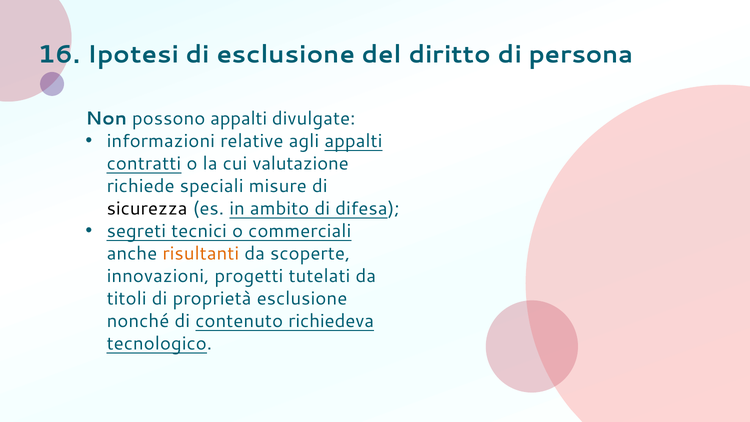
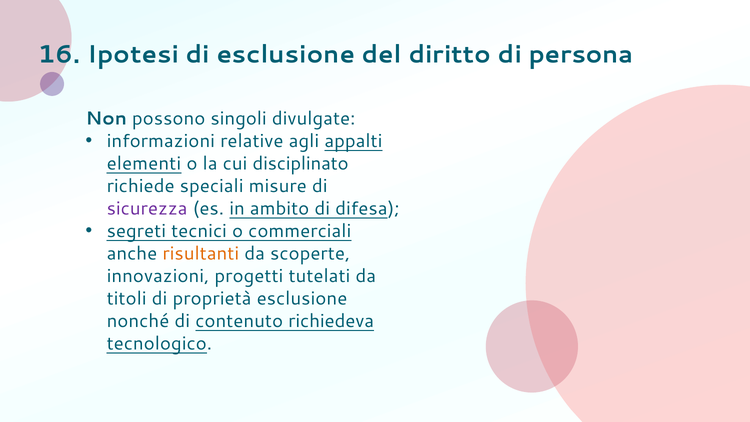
possono appalti: appalti -> singoli (239, 119)
contratti: contratti -> elementi (144, 164)
valutazione: valutazione -> disciplinato (301, 164)
sicurezza colour: black -> purple (147, 209)
